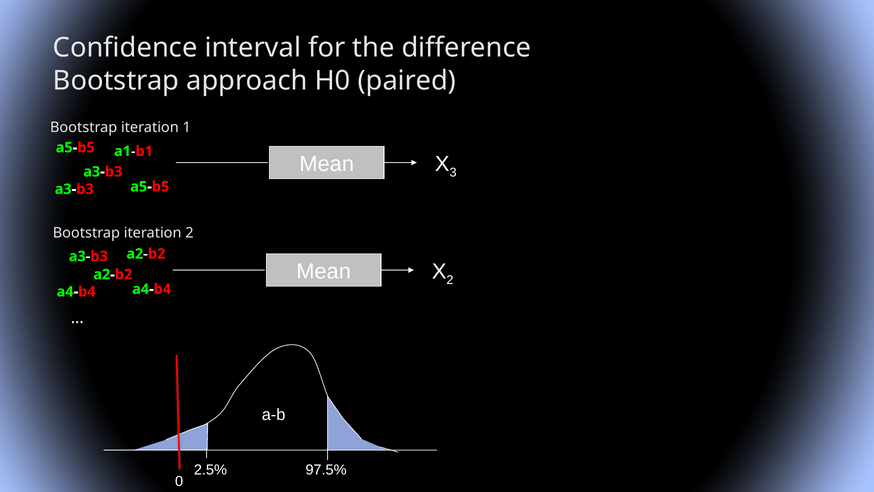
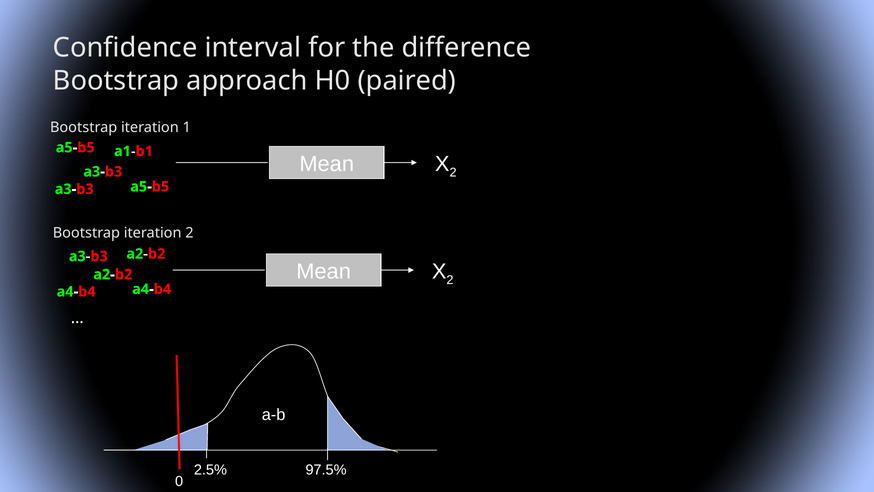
3: 3 -> 2 (453, 172)
